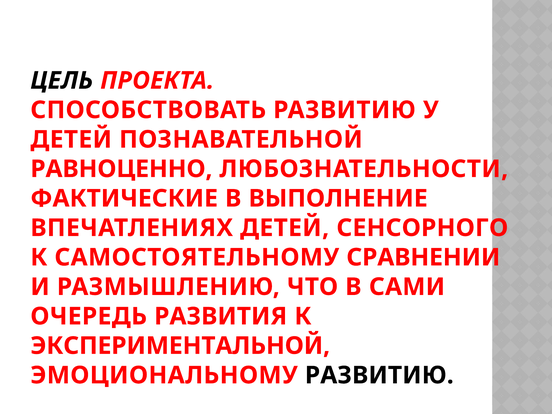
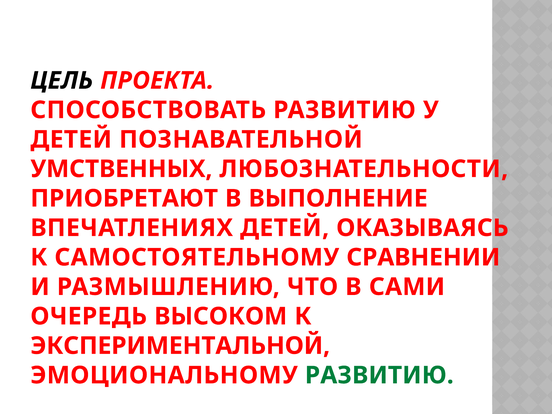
РАВНОЦЕННО: РАВНОЦЕННО -> УМСТВЕННЫХ (121, 169)
ФАКТИЧЕСКИЕ: ФАКТИЧЕСКИЕ -> ПРИОБРЕТАЮТ (124, 198)
СЕНСОРНОГО: СЕНСОРНОГО -> ОКАЗЫВАЯСЬ (422, 228)
РАЗВИТИЯ: РАЗВИТИЯ -> ВЫСОКОМ (221, 316)
РАЗВИТИЮ colour: black -> green (379, 375)
